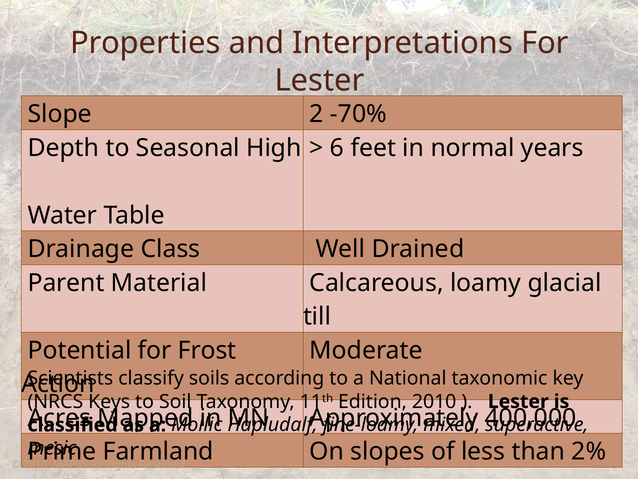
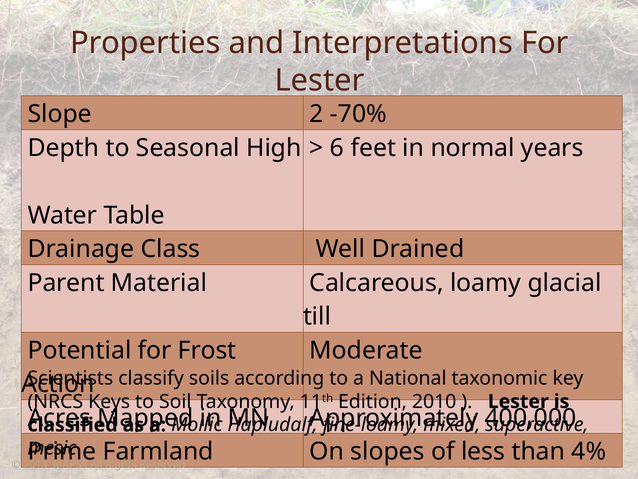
2%: 2% -> 4% (589, 451)
